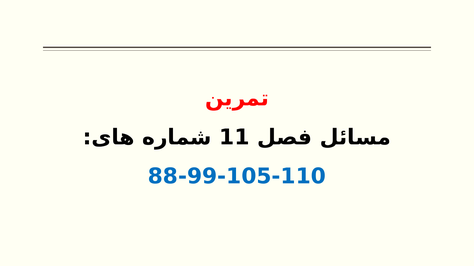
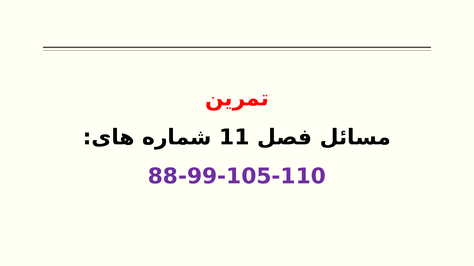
88-99-105-110 colour: blue -> purple (237, 177)
